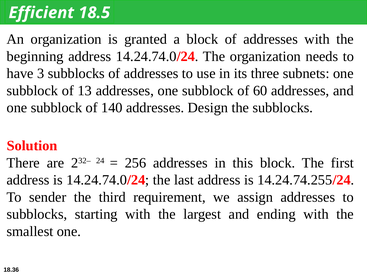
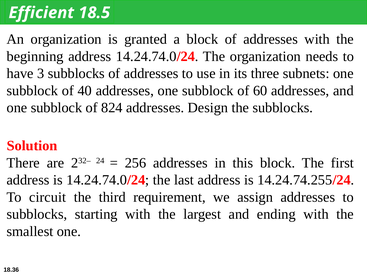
13: 13 -> 40 (85, 91)
140: 140 -> 824 (112, 108)
sender: sender -> circuit (48, 197)
